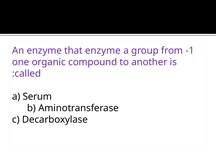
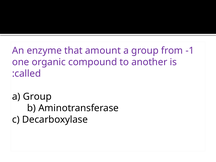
that enzyme: enzyme -> amount (103, 51)
Serum: Serum -> Group (37, 97)
